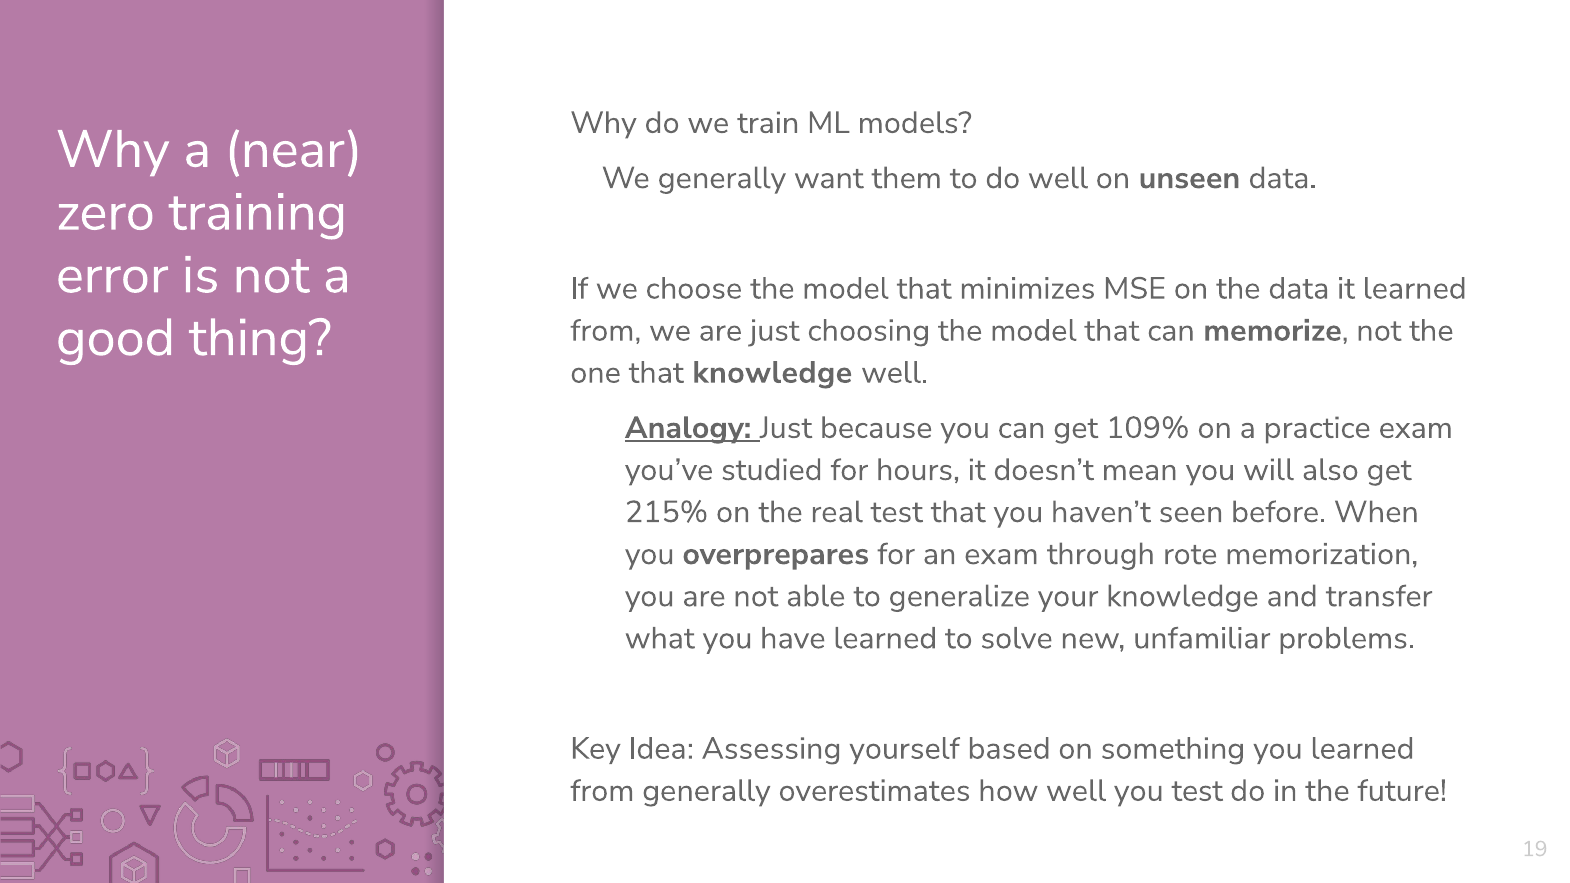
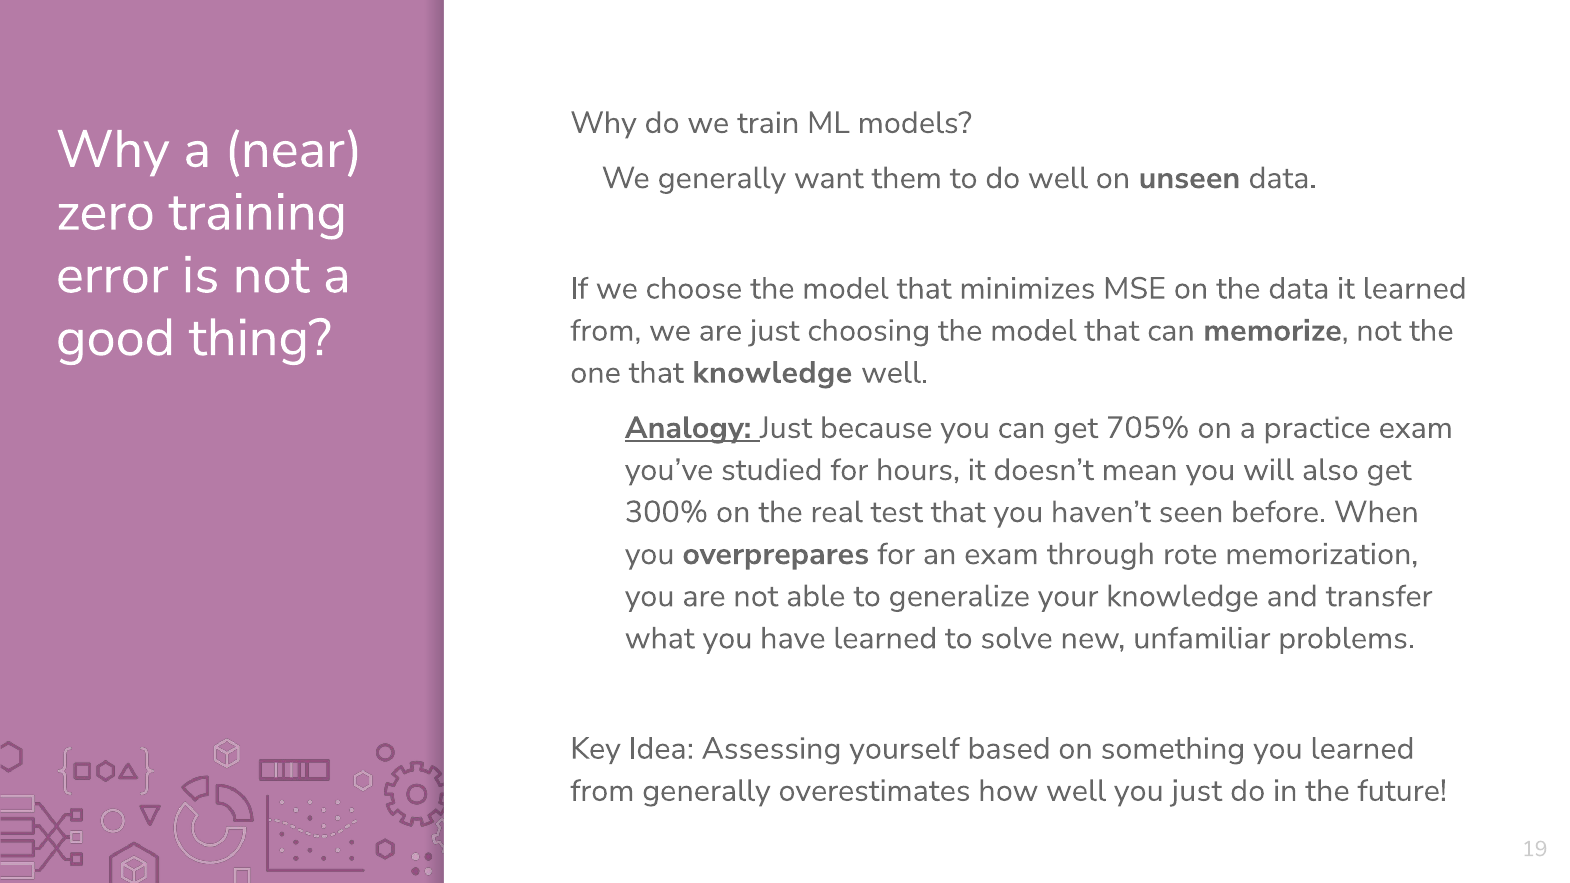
109%: 109% -> 705% (1148, 428)
215%: 215% -> 300% (667, 512)
you test: test -> just (1197, 791)
